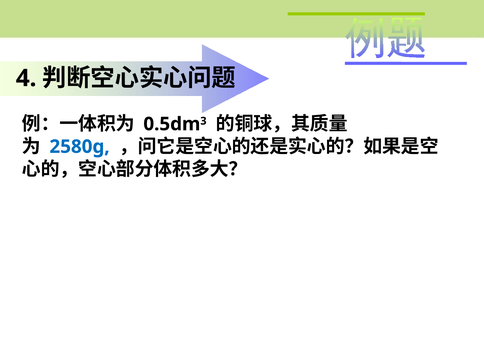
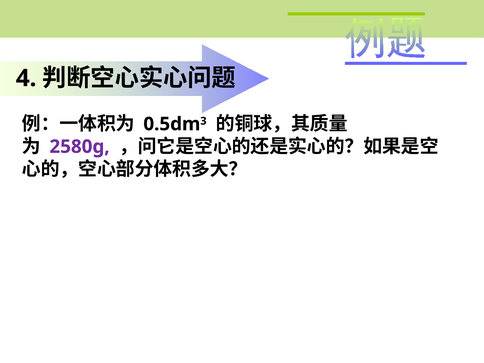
2580g colour: blue -> purple (80, 147)
